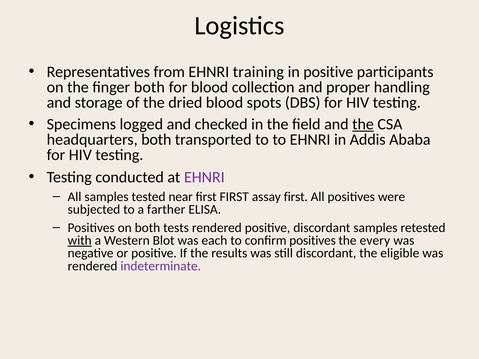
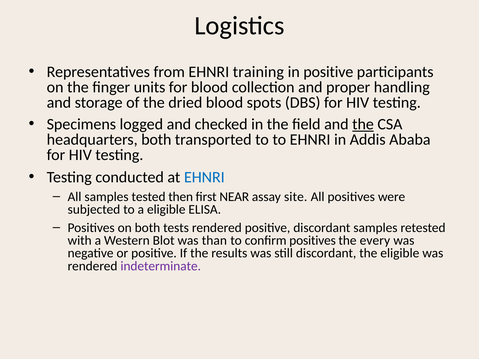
finger both: both -> units (149, 87)
EHNRI colour: purple -> blue (204, 177)
near: near -> then (181, 197)
first FIRST: FIRST -> NEAR (234, 197)
assay first: first -> site (296, 197)
a farther: farther -> eligible (166, 210)
with underline: present -> none (80, 241)
each: each -> than (214, 241)
